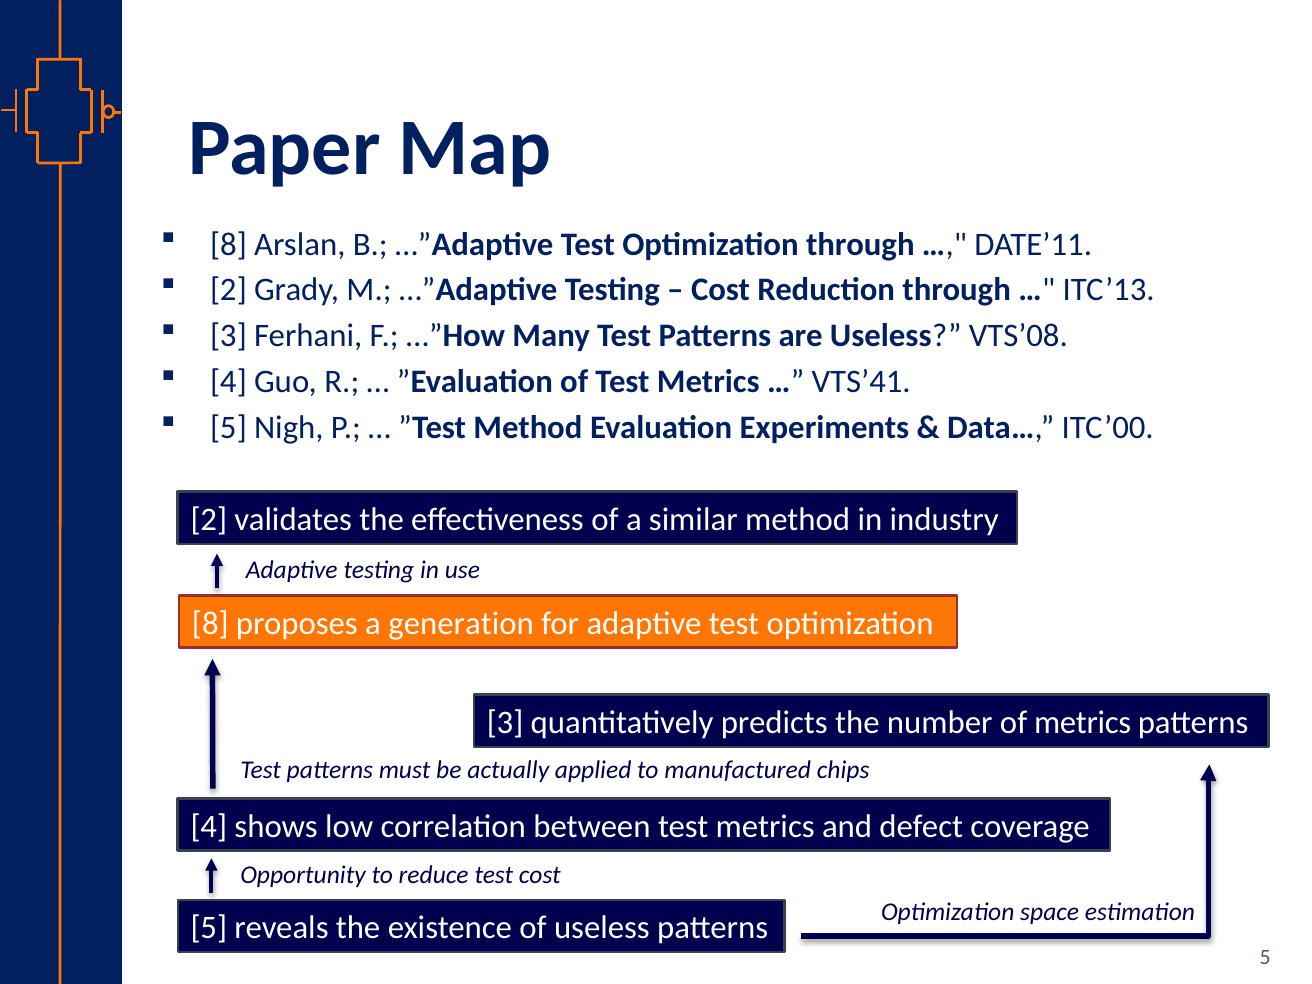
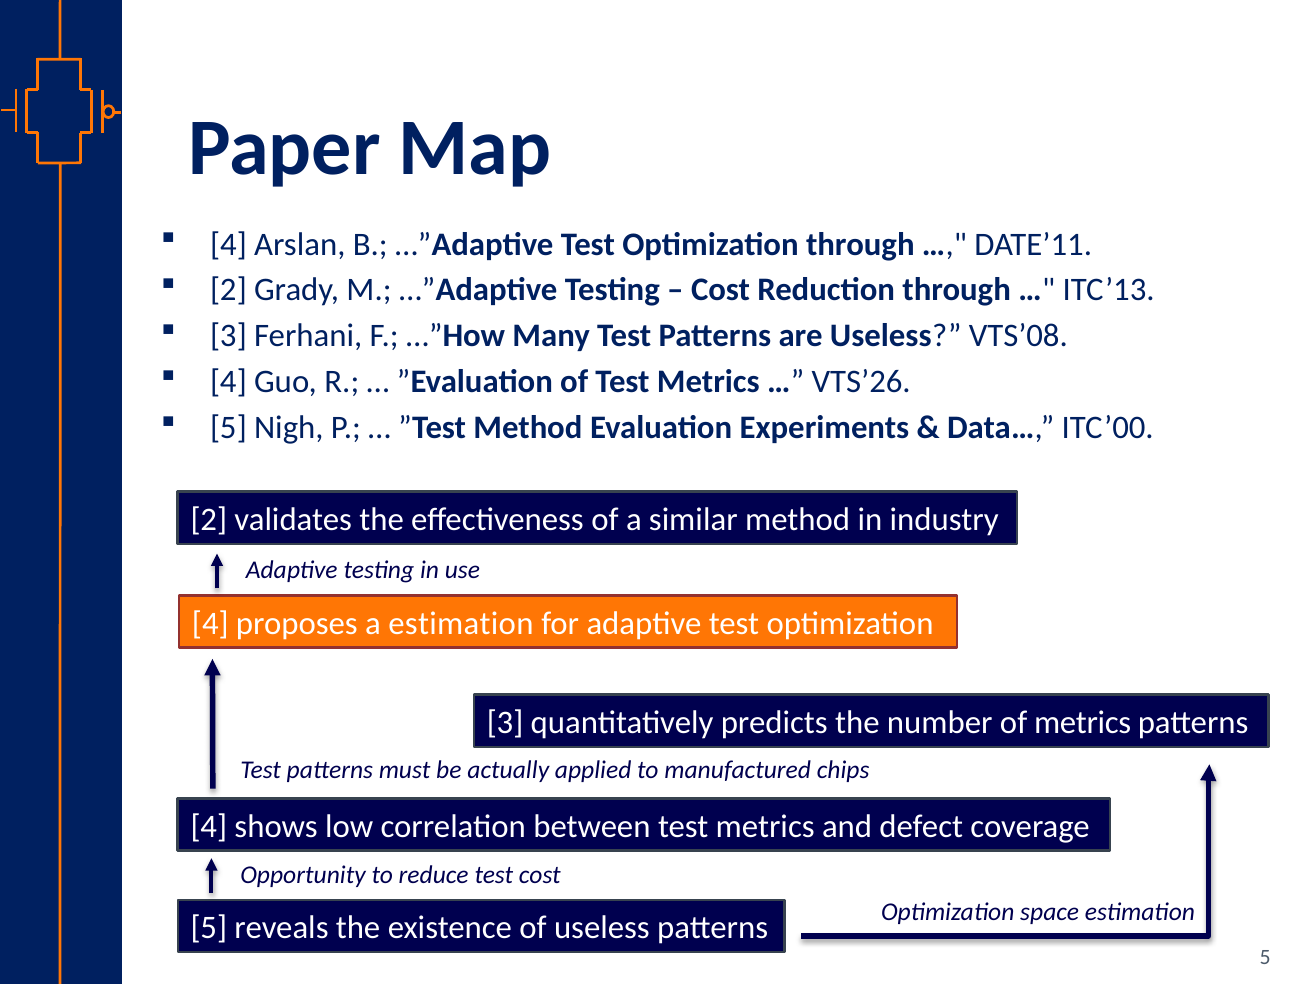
8: 8 -> 4 (228, 244)
VTS’41: VTS’41 -> VTS’26 (861, 382)
8: 8 -> 4 (210, 624)
a generation: generation -> estimation (461, 624)
